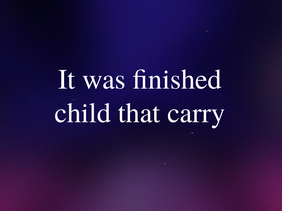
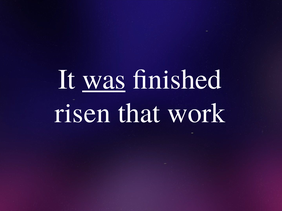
was underline: none -> present (104, 80)
child: child -> risen (83, 113)
carry: carry -> work (196, 113)
